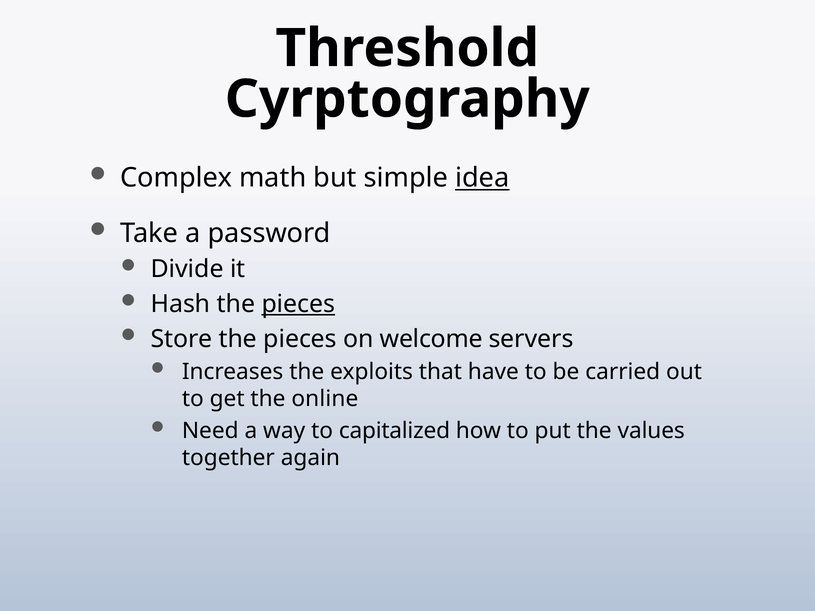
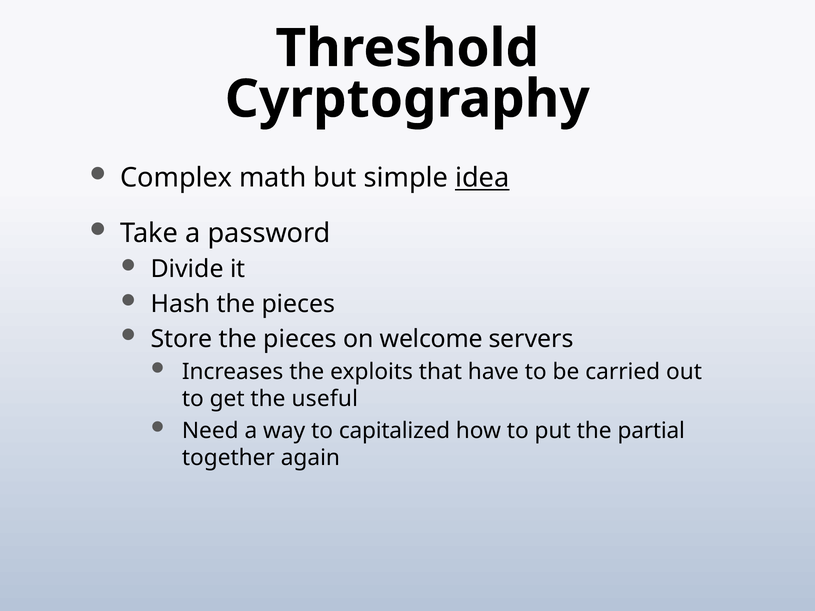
pieces underline: present -> none (298, 304)
online: online -> useful (325, 399)
values: values -> partial (651, 431)
